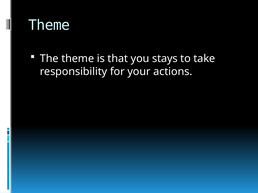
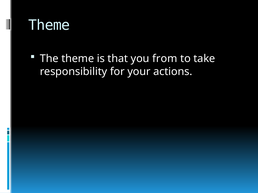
stays: stays -> from (165, 59)
